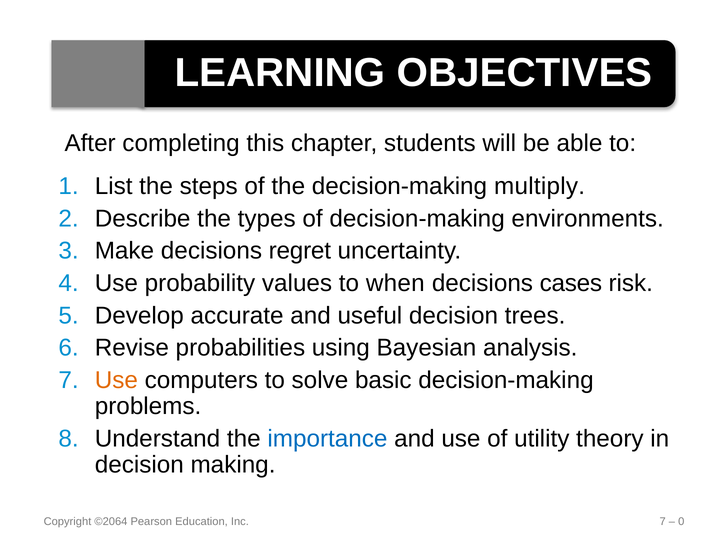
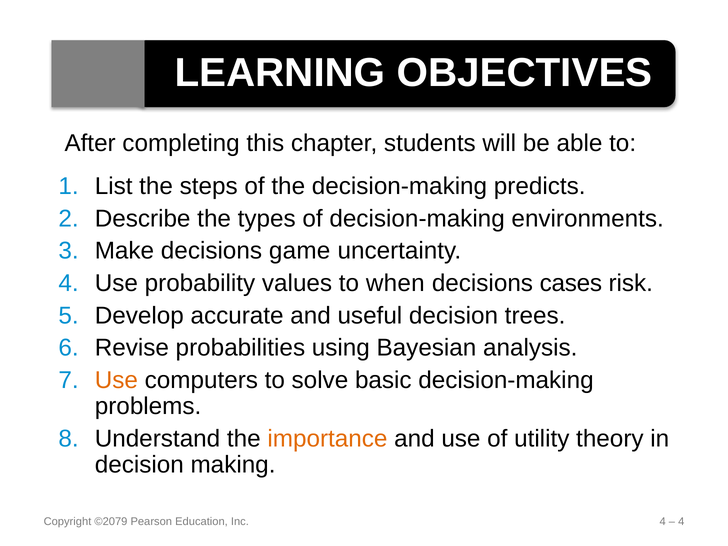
multiply: multiply -> predicts (540, 186)
regret: regret -> game (300, 251)
importance colour: blue -> orange (327, 439)
©2064: ©2064 -> ©2079 (111, 521)
Inc 7: 7 -> 4 (663, 521)
0: 0 -> 4 (681, 521)
